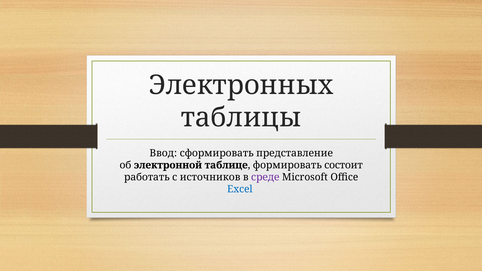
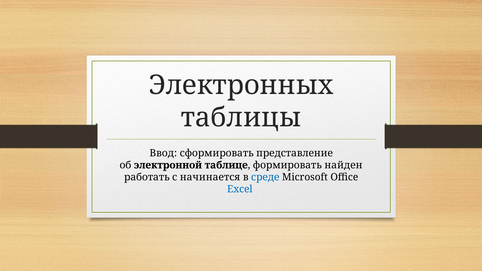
состоит: состоит -> найден (343, 165)
источников: источников -> начинается (210, 177)
среде colour: purple -> blue (265, 177)
